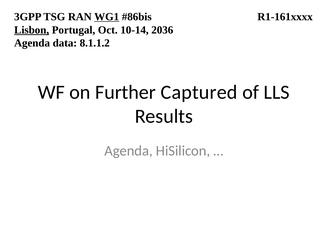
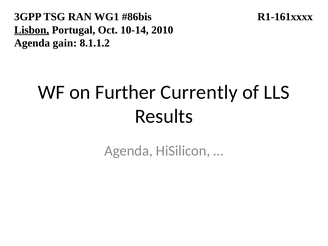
WG1 underline: present -> none (107, 17)
2036: 2036 -> 2010 (162, 30)
data: data -> gain (65, 43)
Captured: Captured -> Currently (199, 92)
